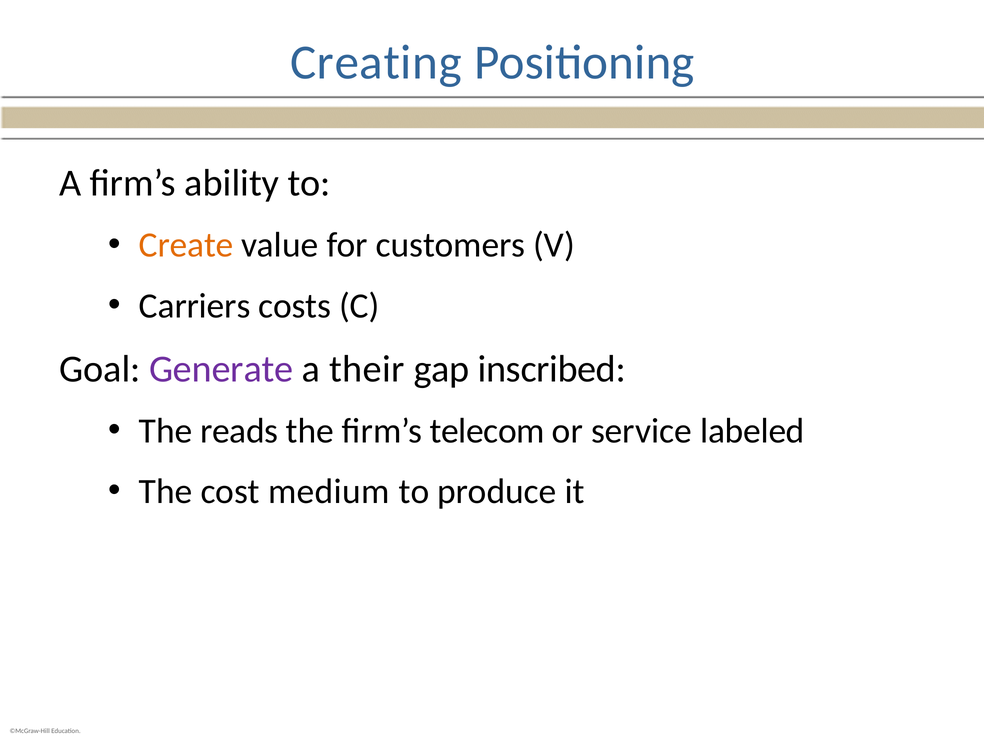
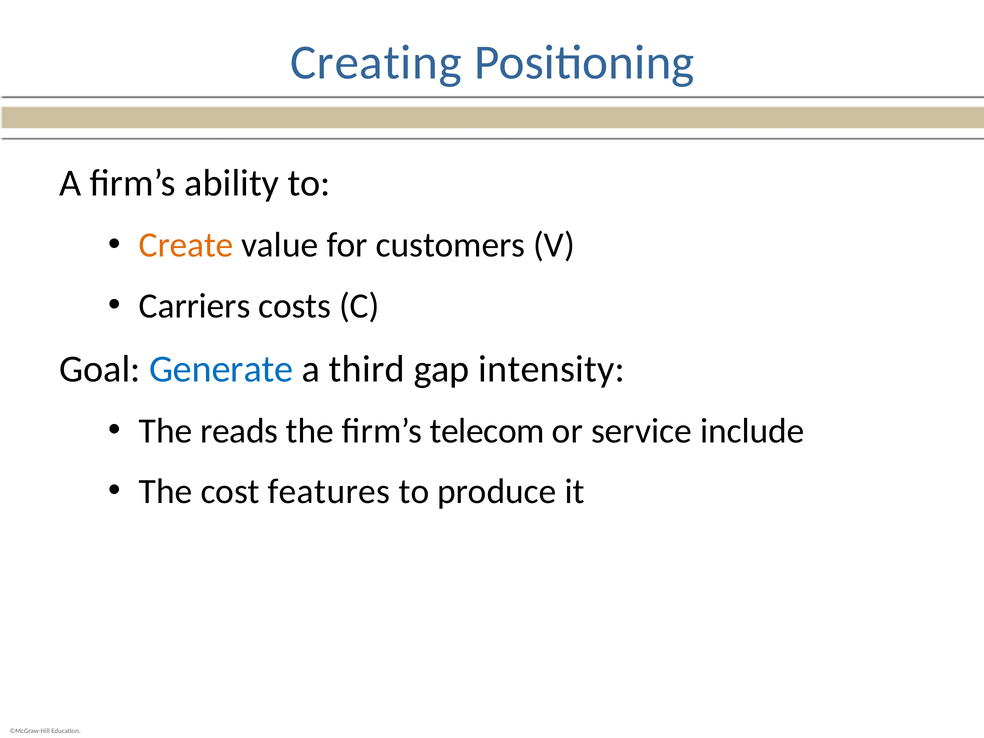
Generate colour: purple -> blue (221, 369)
their: their -> third (367, 369)
inscribed: inscribed -> intensity (552, 369)
labeled: labeled -> include (752, 431)
medium: medium -> features (329, 492)
